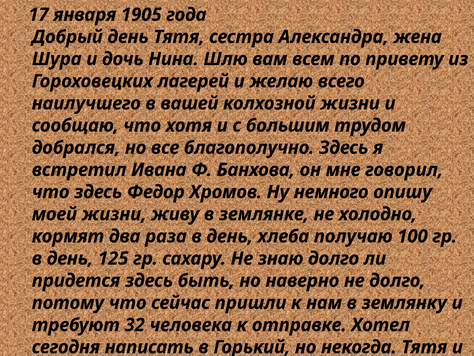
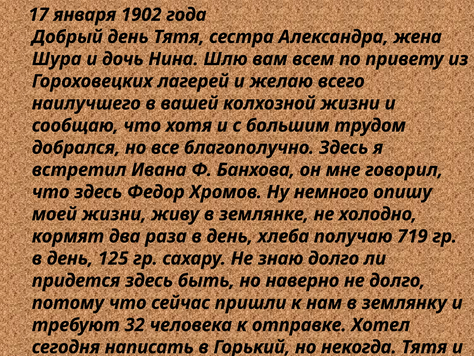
1905: 1905 -> 1902 (141, 15)
100: 100 -> 719 (412, 236)
